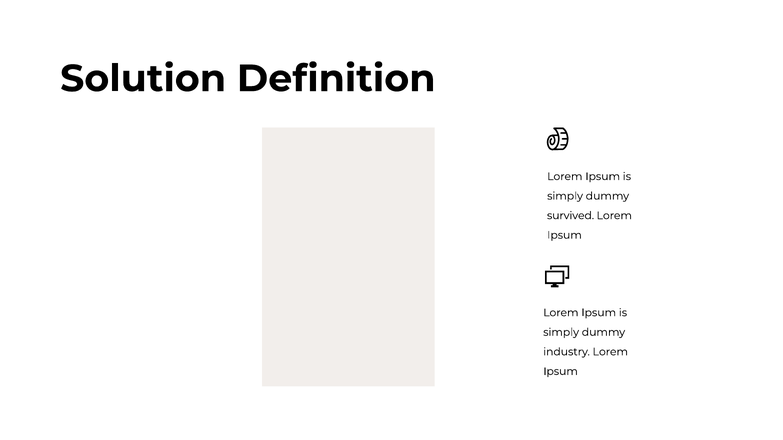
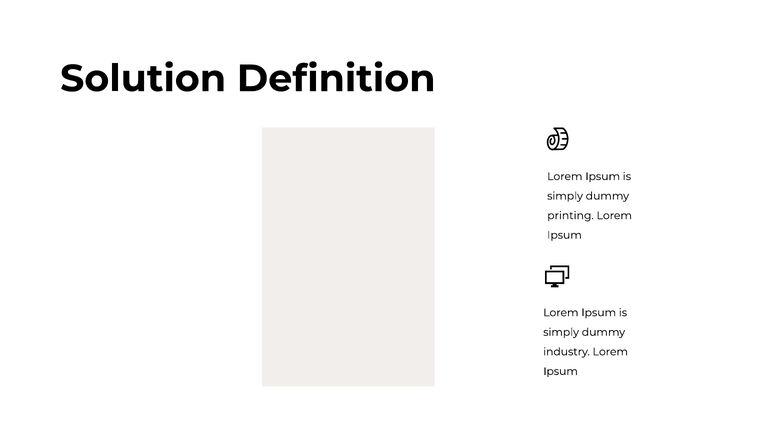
survived: survived -> printing (570, 216)
